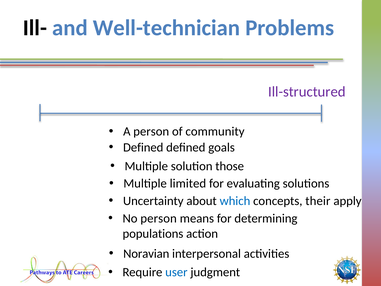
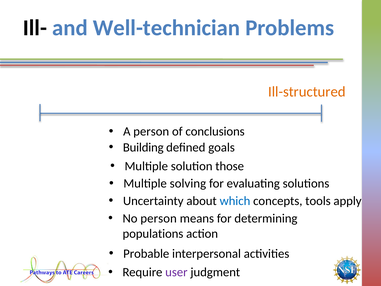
Ill-structured colour: purple -> orange (307, 92)
community: community -> conclusions (215, 131)
Defined: Defined -> Building (143, 147)
limited: limited -> solving (188, 183)
their: their -> tools (318, 201)
Noravian: Noravian -> Probable (146, 253)
user colour: blue -> purple (176, 272)
